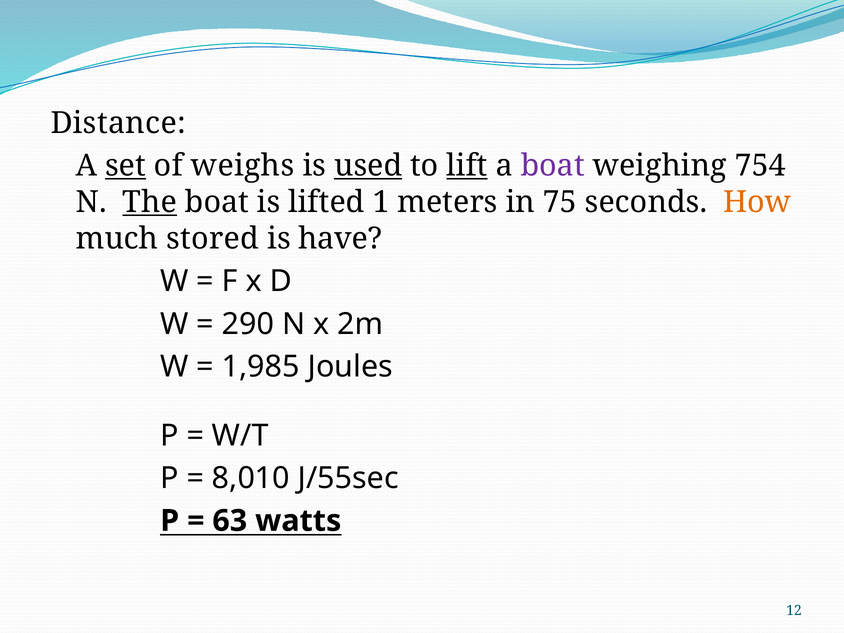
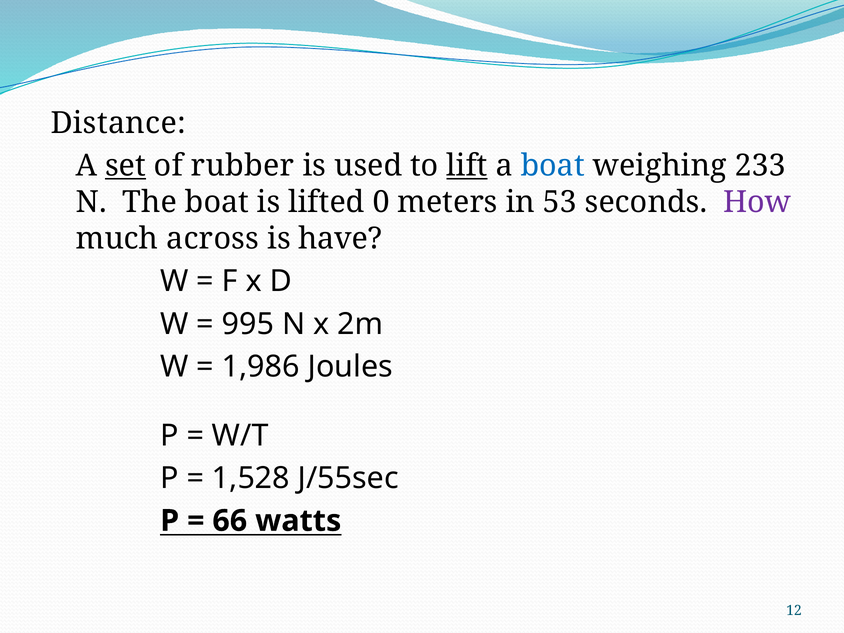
weighs: weighs -> rubber (243, 166)
used underline: present -> none (368, 166)
boat colour: purple -> blue (553, 166)
754: 754 -> 233 (760, 166)
The underline: present -> none (150, 202)
1: 1 -> 0 (381, 202)
75: 75 -> 53 (560, 202)
How colour: orange -> purple (757, 202)
stored: stored -> across (213, 239)
290: 290 -> 995 (248, 324)
1,985: 1,985 -> 1,986 (261, 367)
8,010: 8,010 -> 1,528 (251, 478)
63: 63 -> 66 (230, 521)
